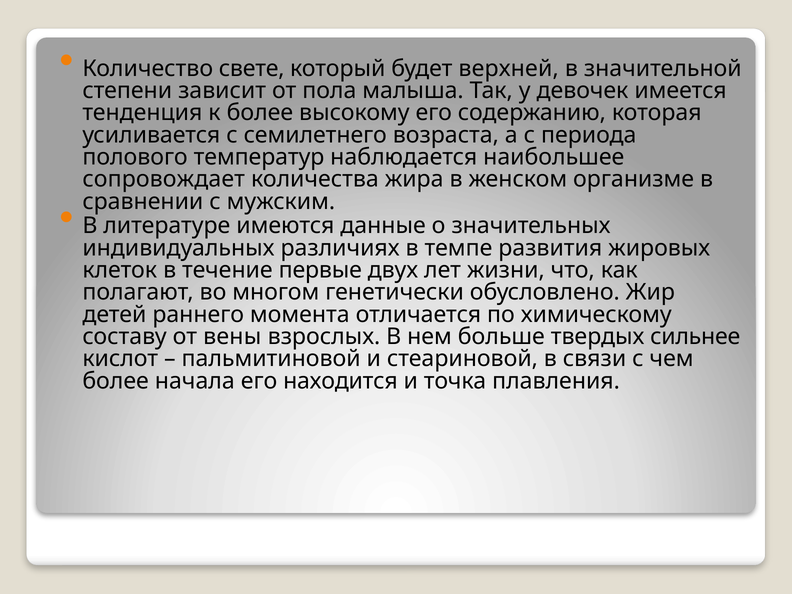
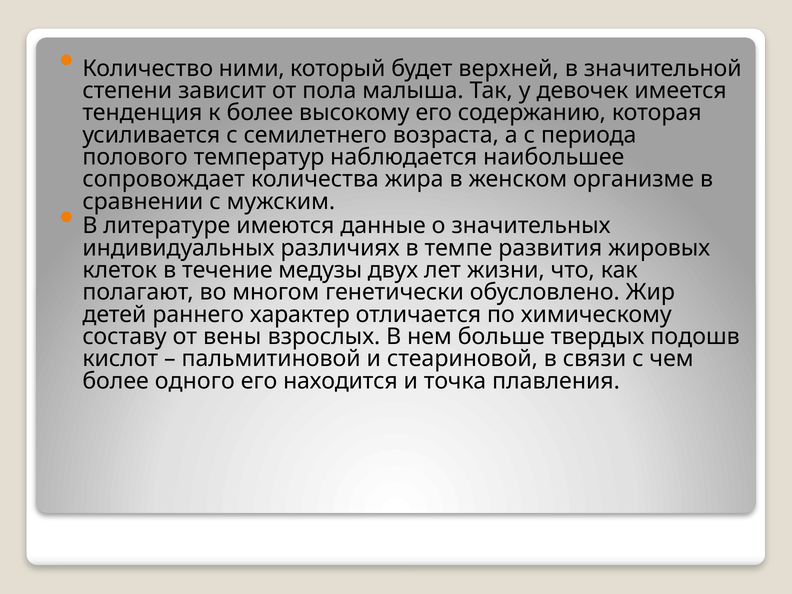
свете: свете -> ними (252, 68)
первые: первые -> медузы (320, 270)
момента: момента -> характер (300, 314)
сильнее: сильнее -> подошв (695, 337)
начала: начала -> одного (195, 381)
